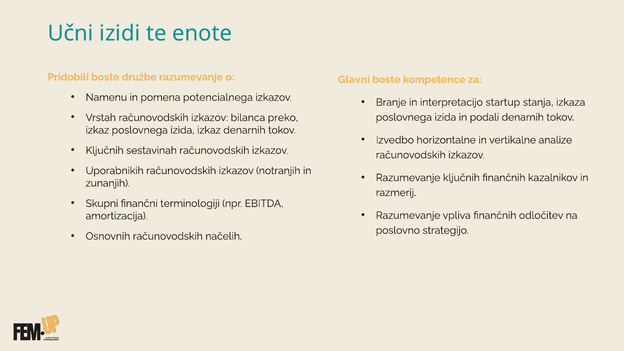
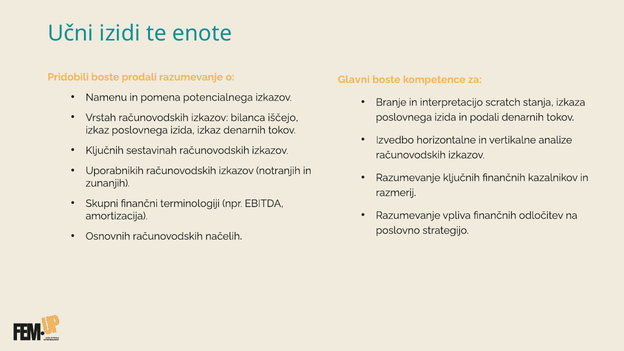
družbe: družbe -> prodali (139, 77)
startup: startup -> scratch (503, 102)
preko: preko -> iščejo (283, 118)
